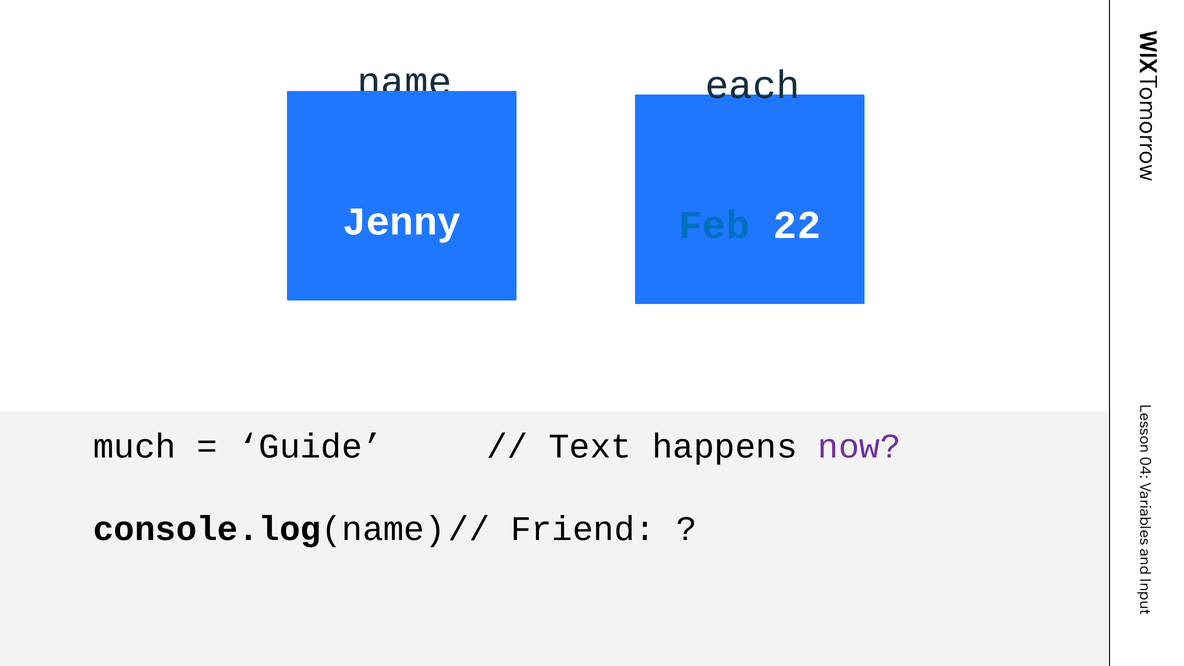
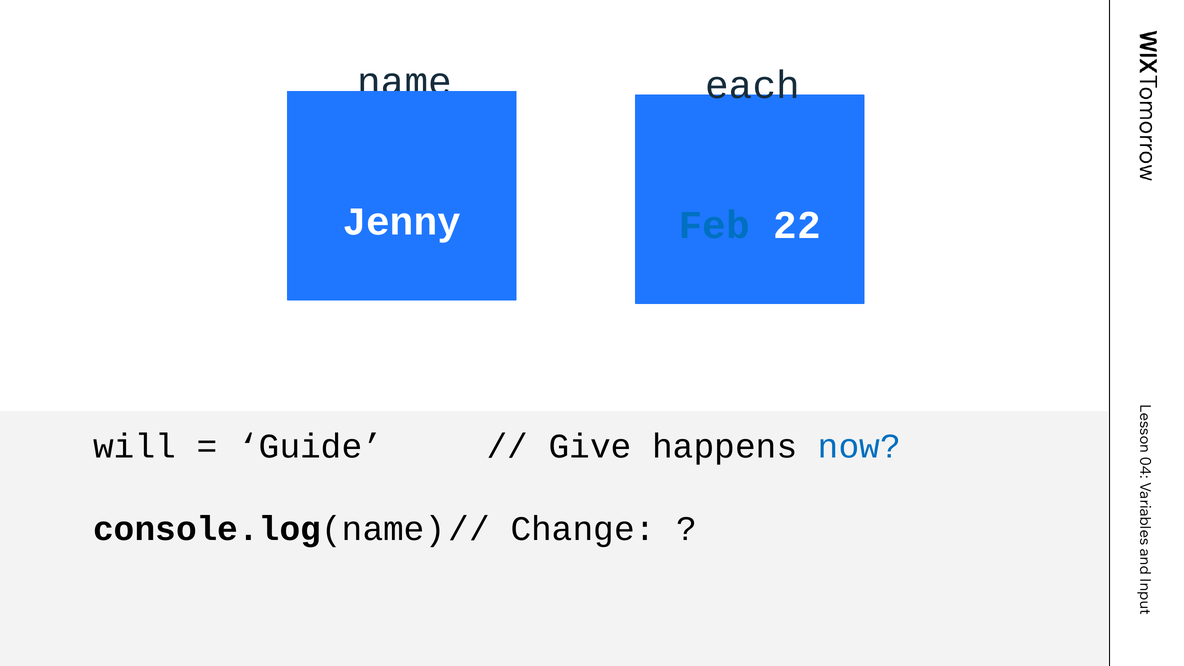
much: much -> will (135, 446)
Text: Text -> Give (590, 446)
now colour: purple -> blue (859, 446)
Friend: Friend -> Change (583, 529)
